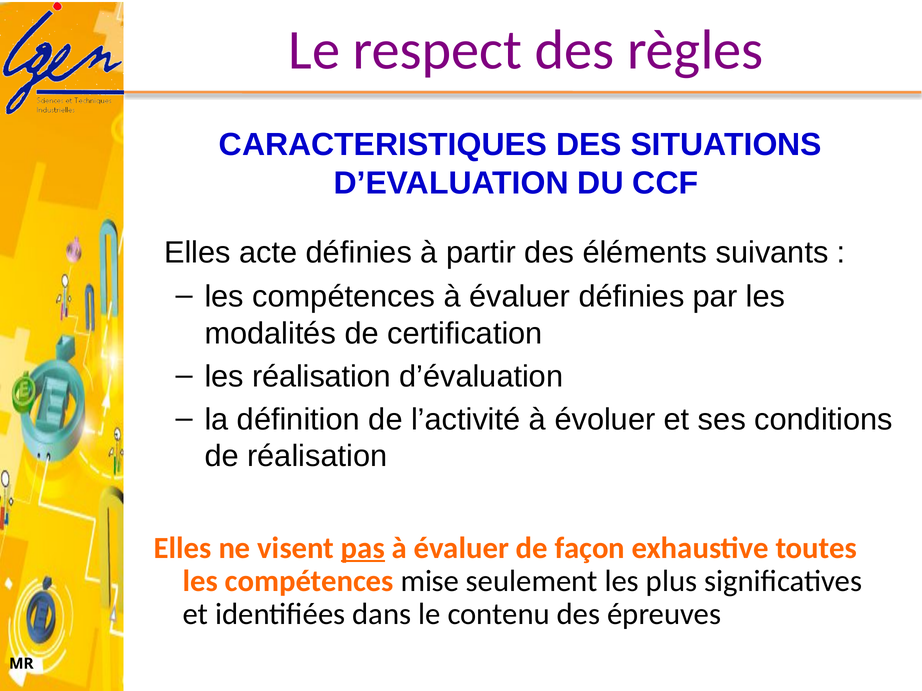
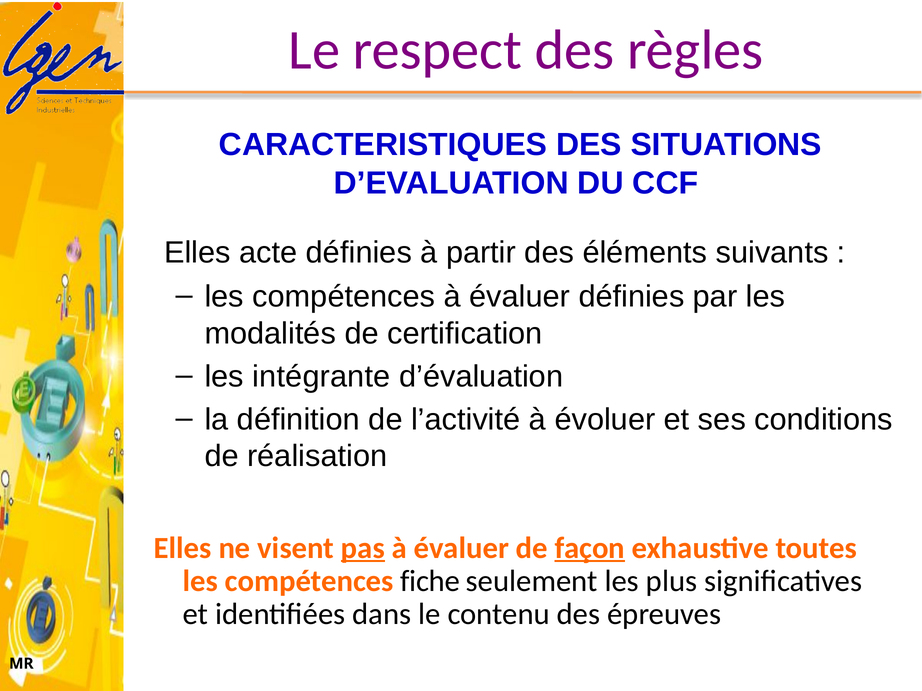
les réalisation: réalisation -> intégrante (321, 377)
façon underline: none -> present (590, 548)
mise: mise -> fiche (430, 582)
